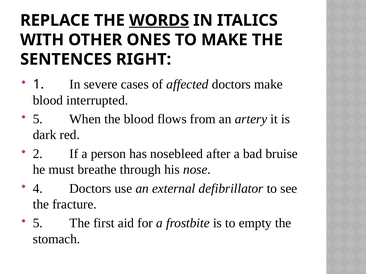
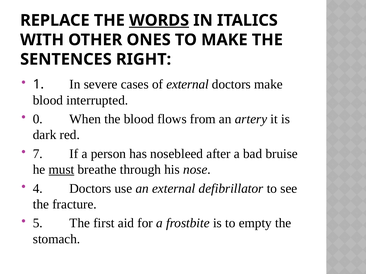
of affected: affected -> external (188, 85)
5: 5 -> 0 (38, 119)
2: 2 -> 7 (38, 154)
must underline: none -> present (61, 170)
